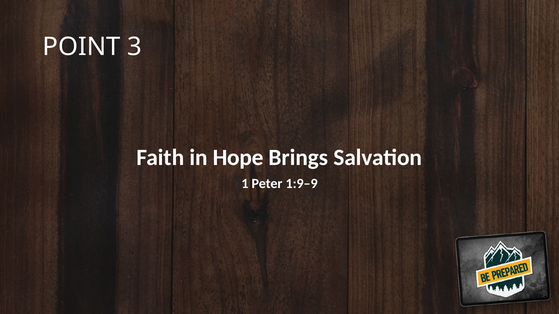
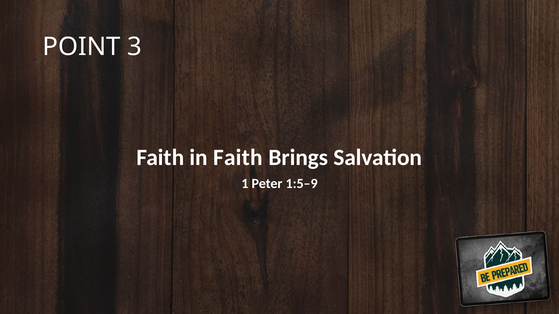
in Hope: Hope -> Faith (238, 158)
1:9–9: 1:9–9 -> 1:5–9 (302, 184)
